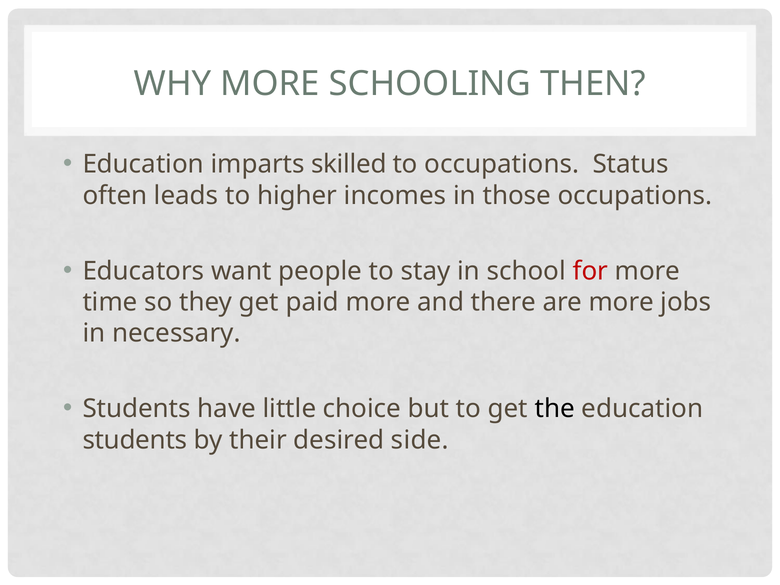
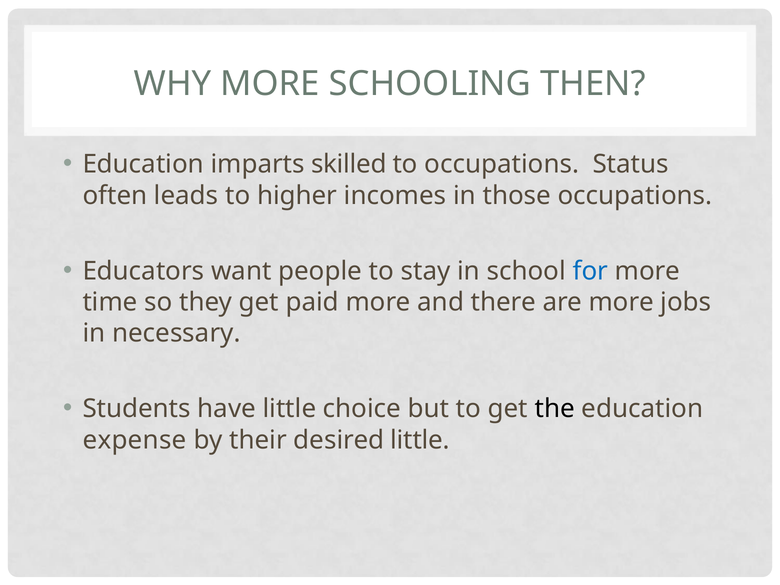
for colour: red -> blue (590, 271)
students: students -> expense (135, 440)
desired side: side -> little (420, 440)
